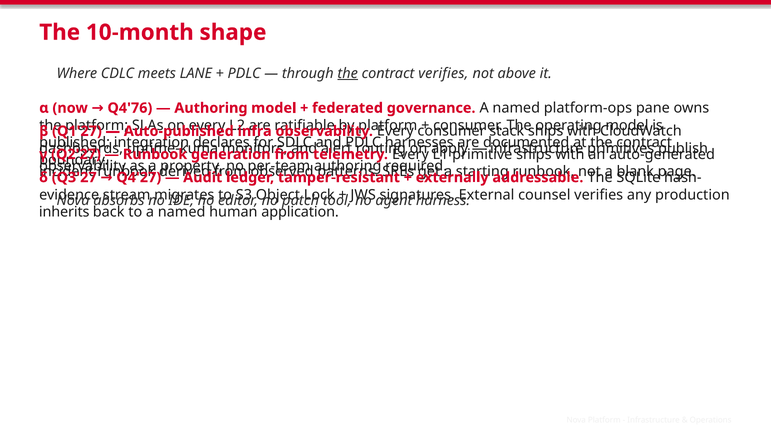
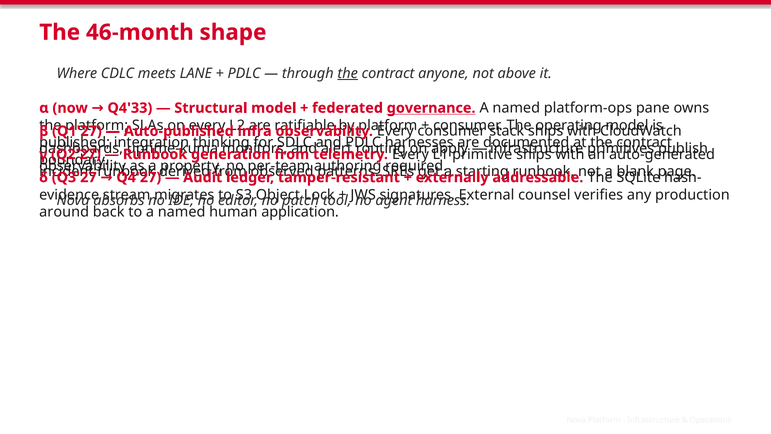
10-month: 10-month -> 46-month (140, 32)
contract verifies: verifies -> anyone (443, 73)
Q4'76: Q4'76 -> Q4'33 (130, 108)
Authoring: Authoring -> Structural (211, 108)
governance underline: none -> present (431, 108)
declares: declares -> thinking (221, 143)
inherits: inherits -> around (64, 212)
